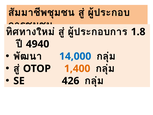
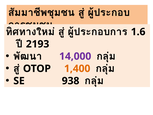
1.8: 1.8 -> 1.6 (138, 32)
4940: 4940 -> 2193 (38, 44)
14,000 colour: blue -> purple (75, 56)
426: 426 -> 938 (71, 81)
